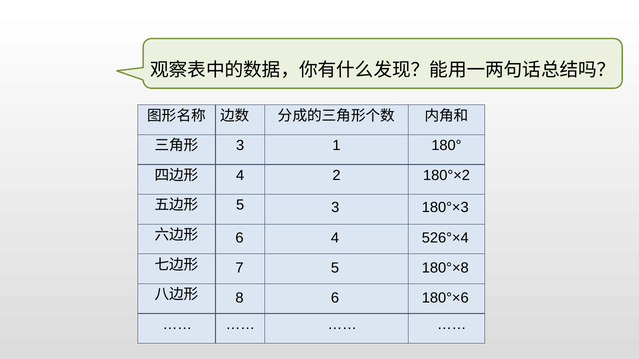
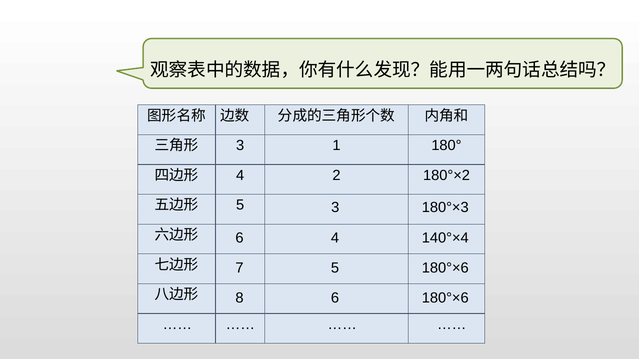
526°×4: 526°×4 -> 140°×4 (445, 238)
180°×8: 180°×8 -> 180°×6 (445, 268)
